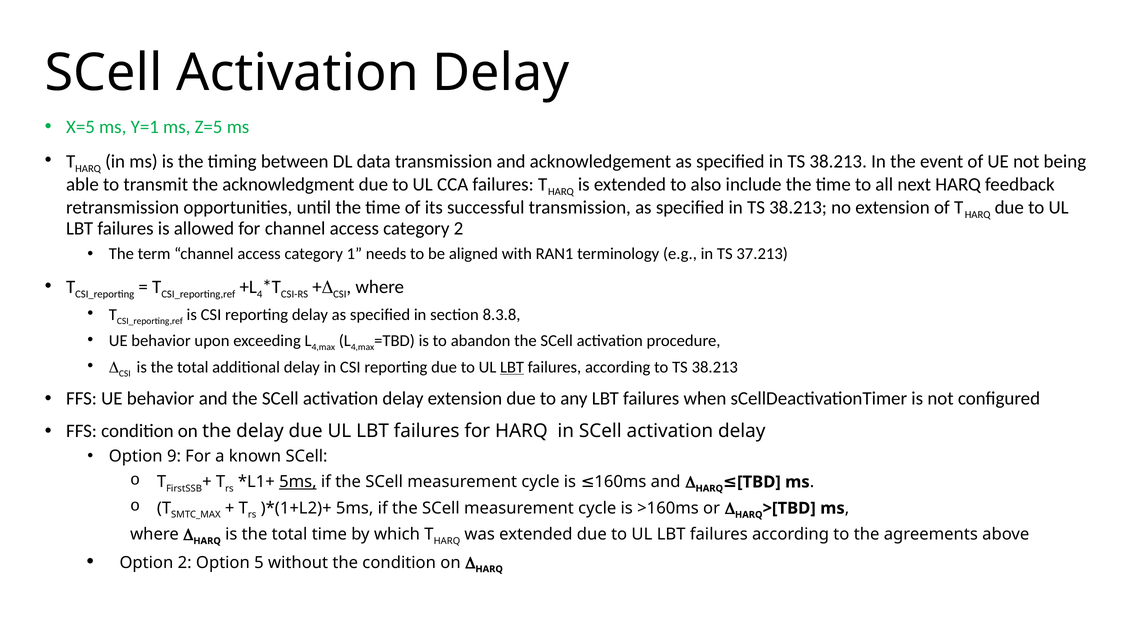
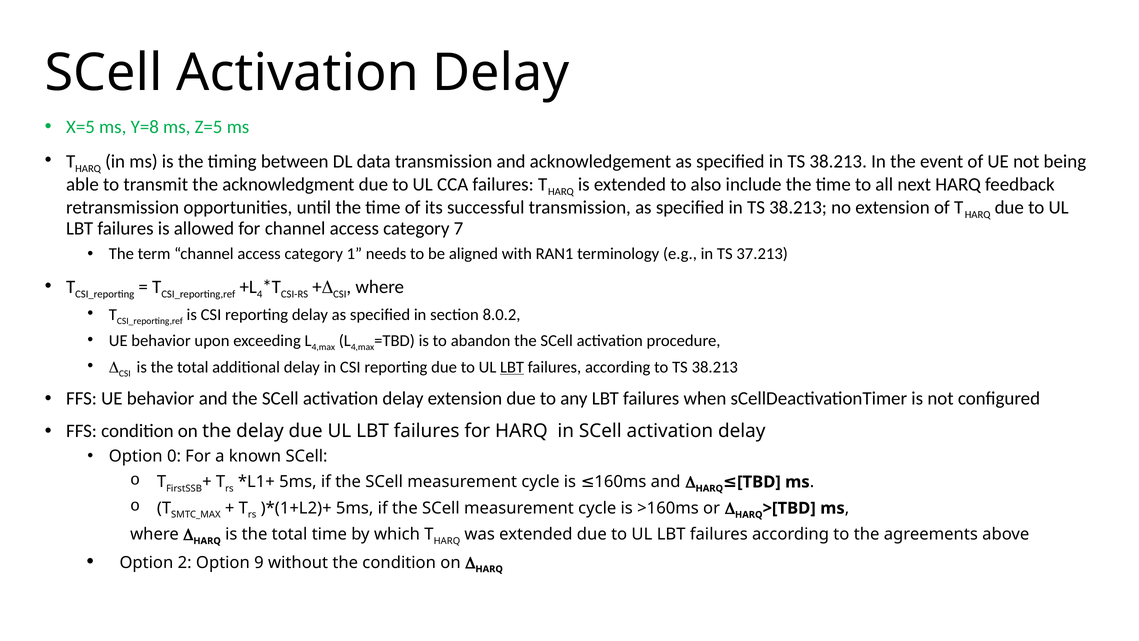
Y=1: Y=1 -> Y=8 (145, 127)
category 2: 2 -> 7 (459, 229)
8.3.8: 8.3.8 -> 8.0.2 (502, 314)
9: 9 -> 0 (174, 456)
5ms underline: present -> none (298, 482)
5: 5 -> 9 (259, 562)
